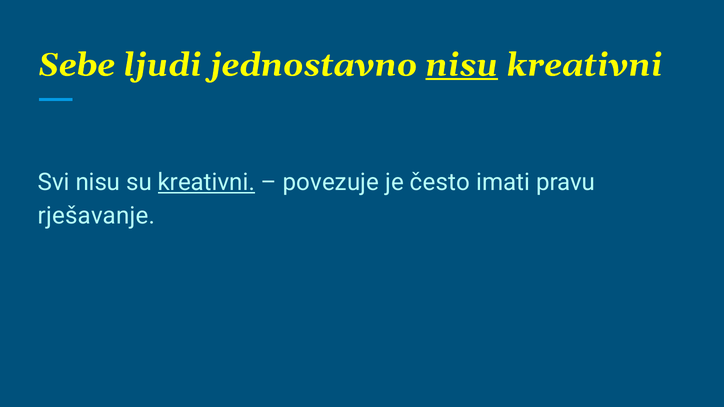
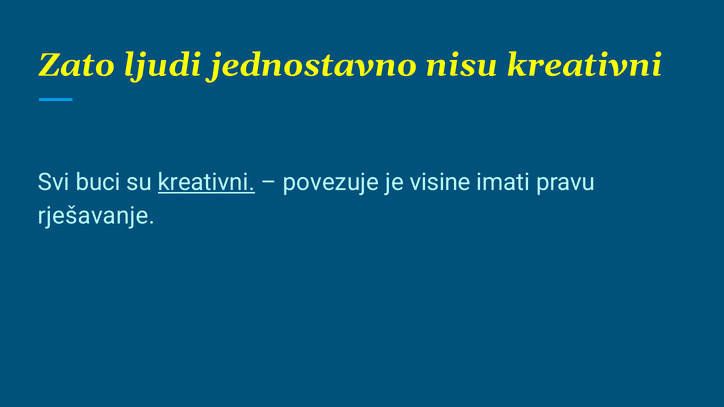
Sebe: Sebe -> Zato (77, 65)
nisu underline: present -> none (462, 65)
Svi nisu: nisu -> buci (98, 182)
često: često -> visine (440, 182)
